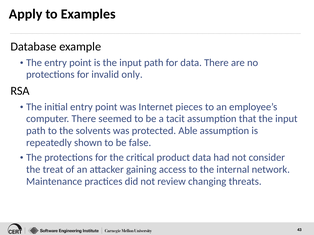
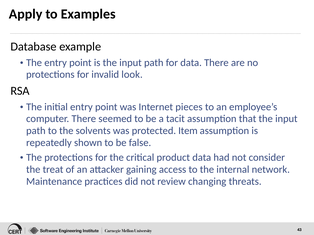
only: only -> look (132, 75)
Able: Able -> Item (188, 131)
